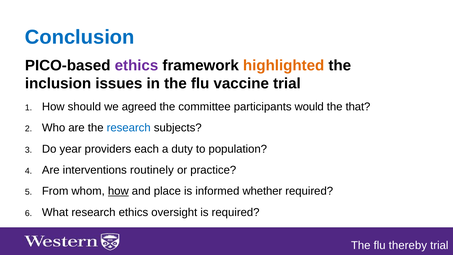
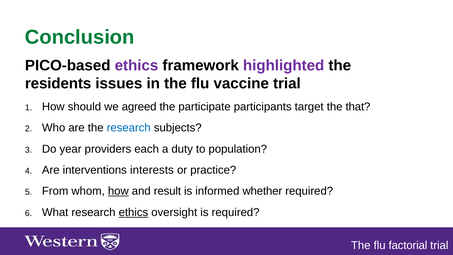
Conclusion colour: blue -> green (80, 37)
highlighted colour: orange -> purple (284, 65)
inclusion: inclusion -> residents (58, 83)
committee: committee -> participate (205, 107)
would: would -> target (309, 107)
routinely: routinely -> interests (152, 170)
place: place -> result (167, 191)
ethics underline: none -> present (133, 212)
thereby: thereby -> factorial (408, 245)
